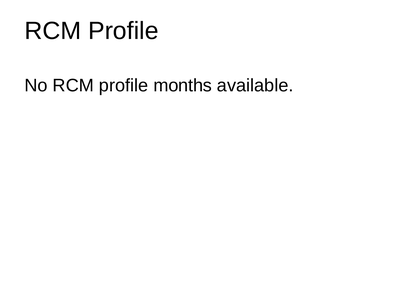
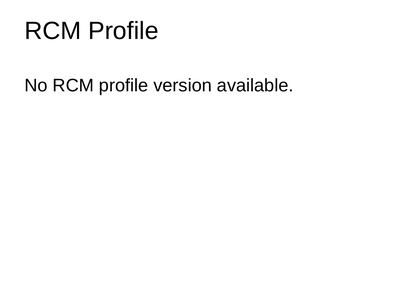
months: months -> version (183, 86)
